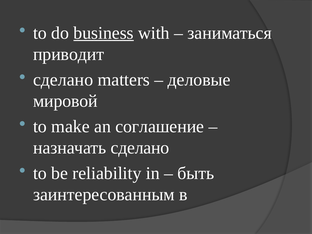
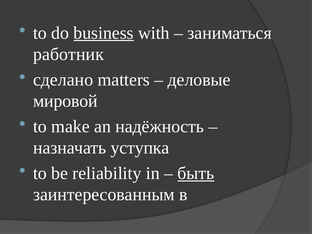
приводит: приводит -> работник (68, 54)
соглашение: соглашение -> надёжность (160, 127)
назначать сделано: сделано -> уступка (140, 148)
быть underline: none -> present (196, 173)
